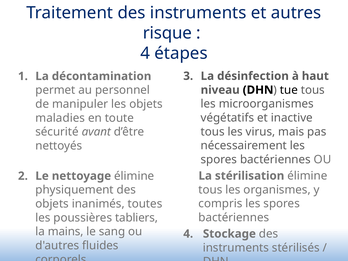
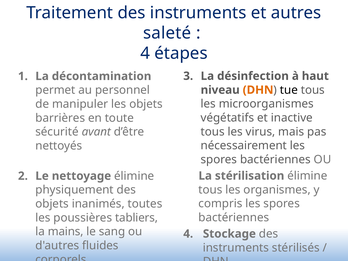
risque: risque -> saleté (167, 33)
DHN colour: black -> orange (258, 90)
maladies: maladies -> barrières (60, 118)
